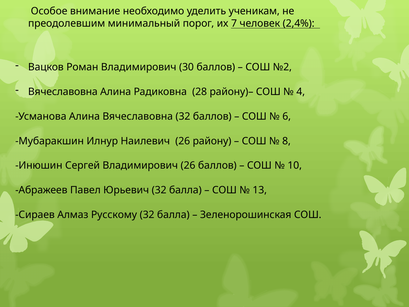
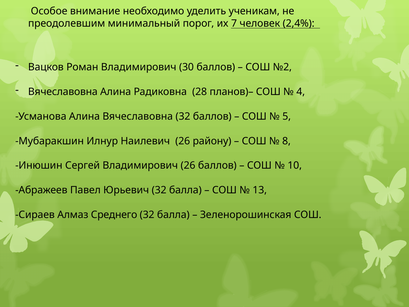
району)–: району)– -> планов)– (232, 92)
6: 6 -> 5 (287, 116)
Русскому: Русскому -> Среднего (114, 214)
